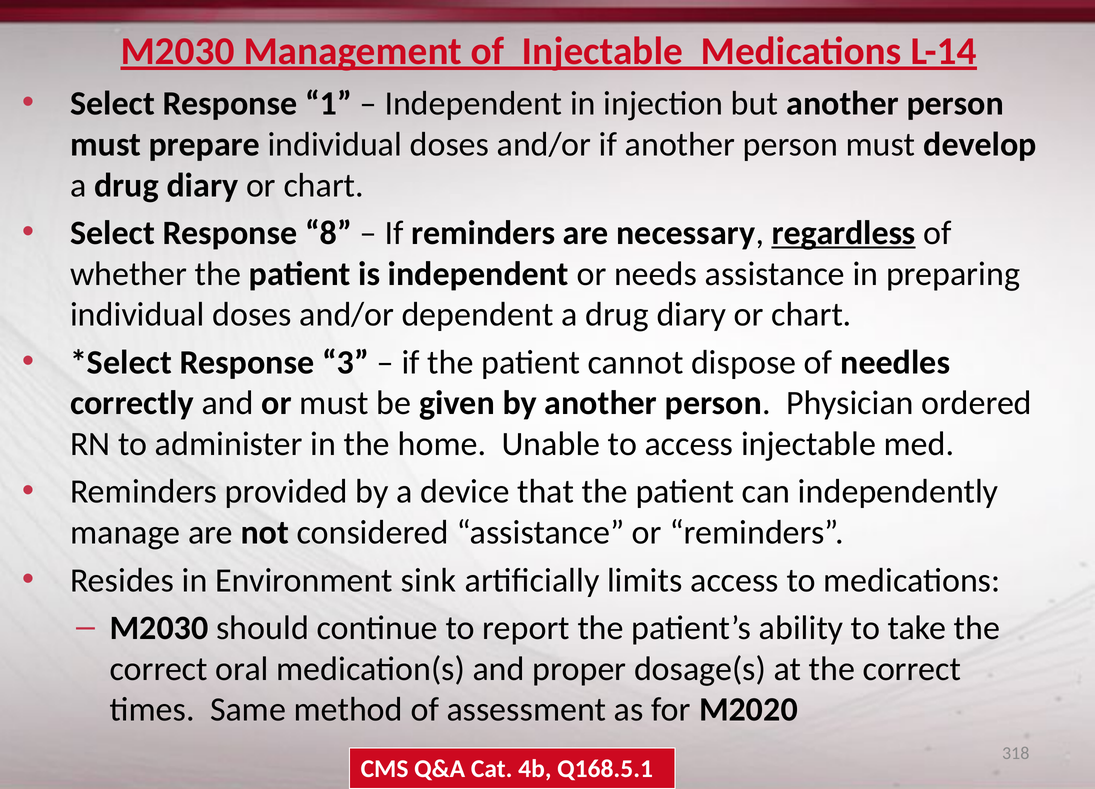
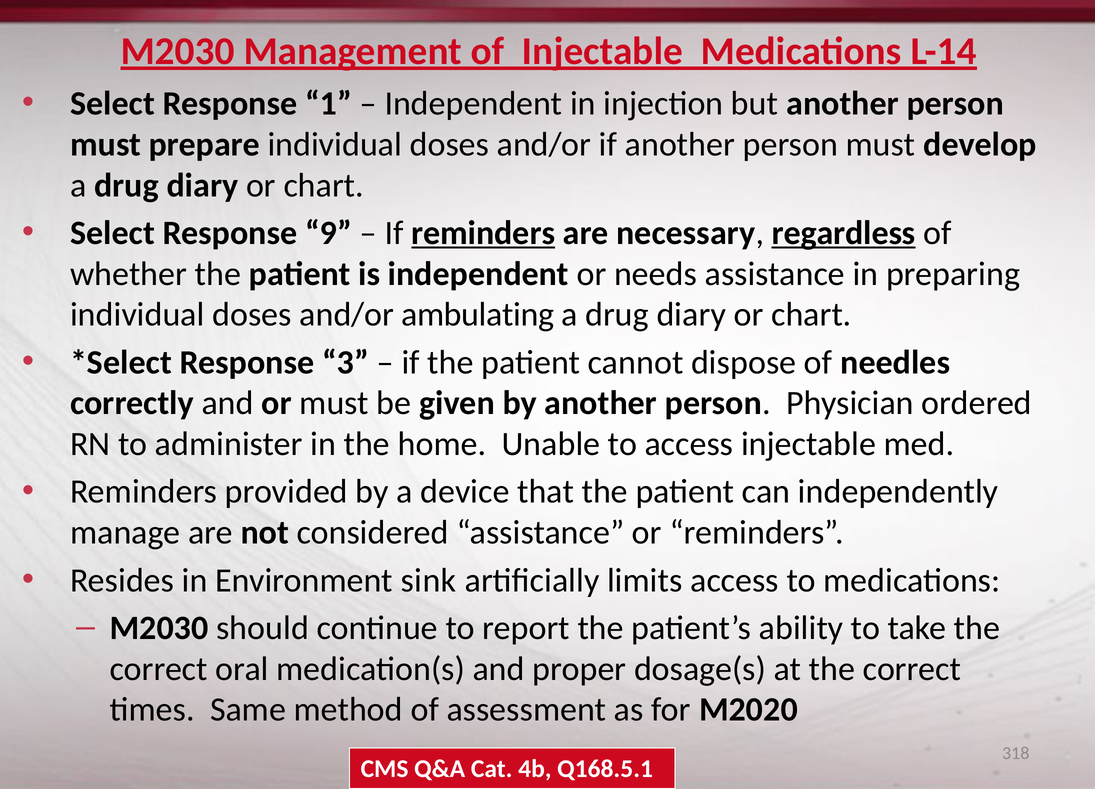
8: 8 -> 9 (328, 233)
reminders underline: none -> present (483, 233)
dependent: dependent -> ambulating (478, 315)
